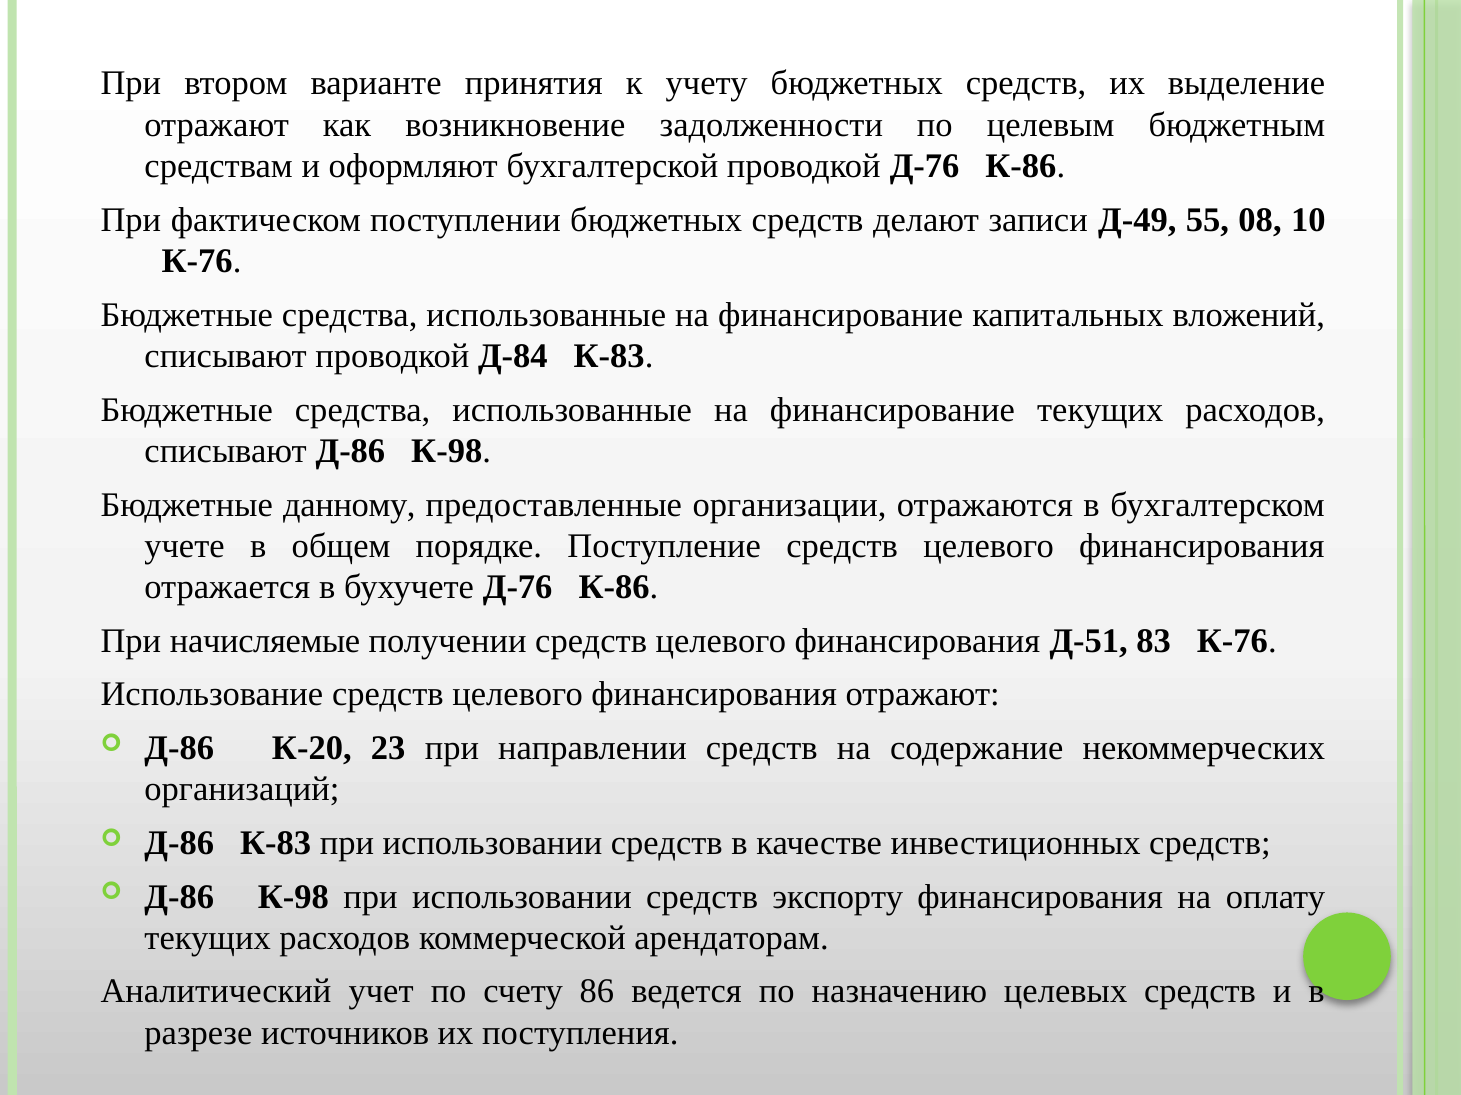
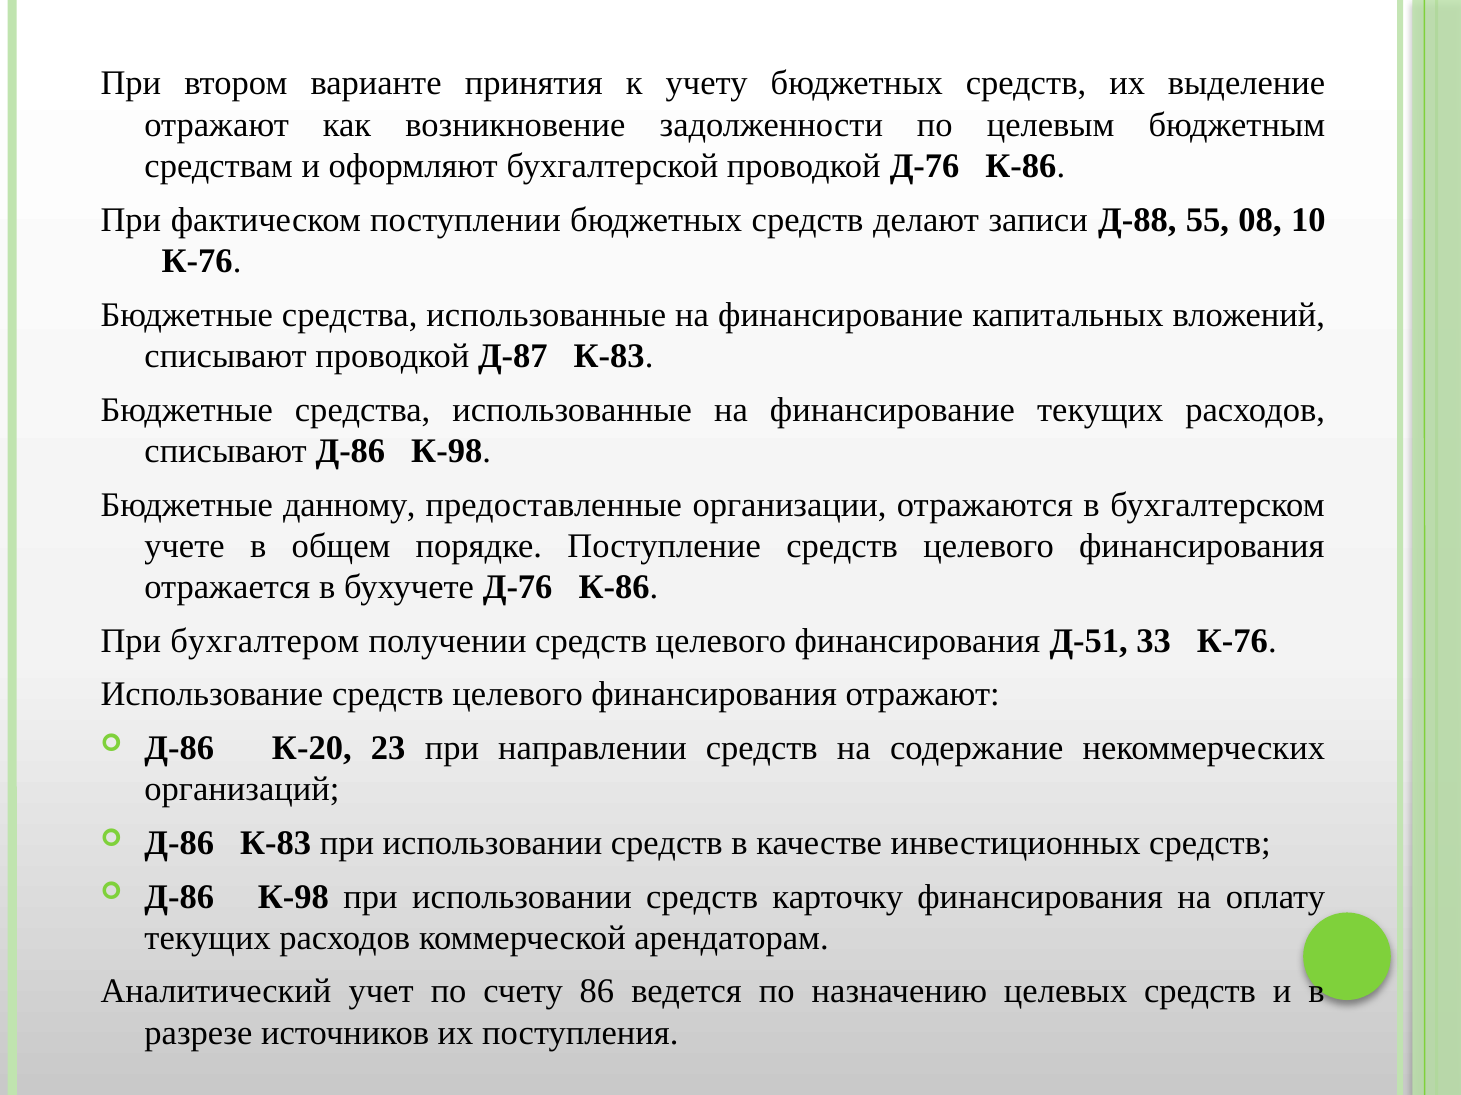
Д-49: Д-49 -> Д-88 (1137, 220)
Д-84: Д-84 -> Д-87 (513, 356)
начисляемые: начисляемые -> бухгалтером (265, 641)
83: 83 -> 33 (1154, 641)
экспорту: экспорту -> карточку (838, 897)
